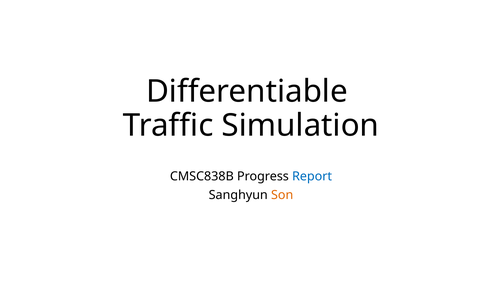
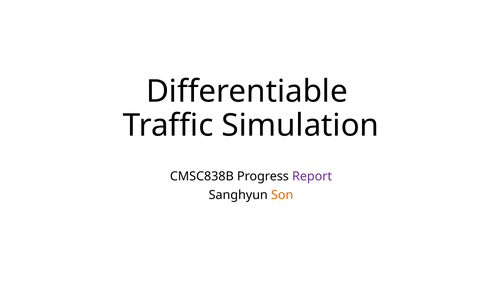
Report colour: blue -> purple (312, 177)
